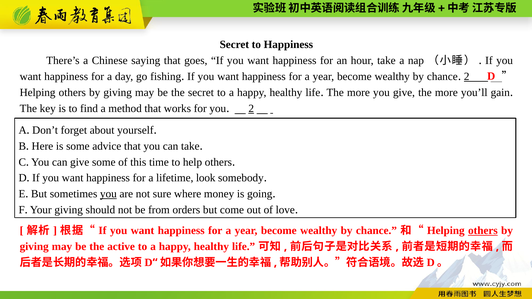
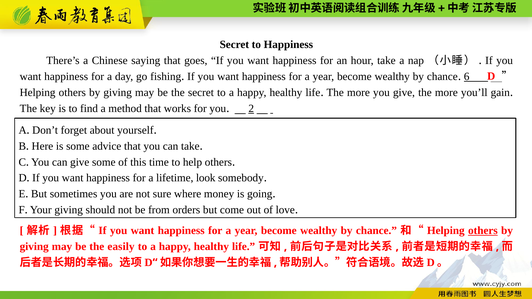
2: 2 -> 6 (467, 77)
you underline: present -> none (108, 194)
active: active -> easily (121, 247)
